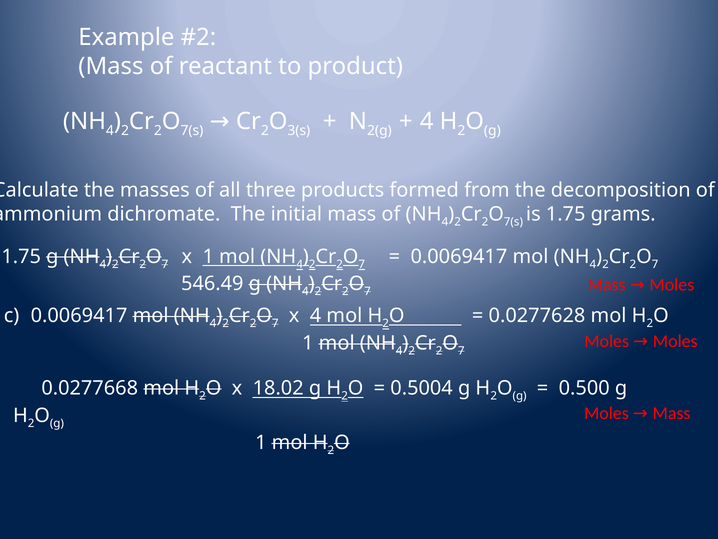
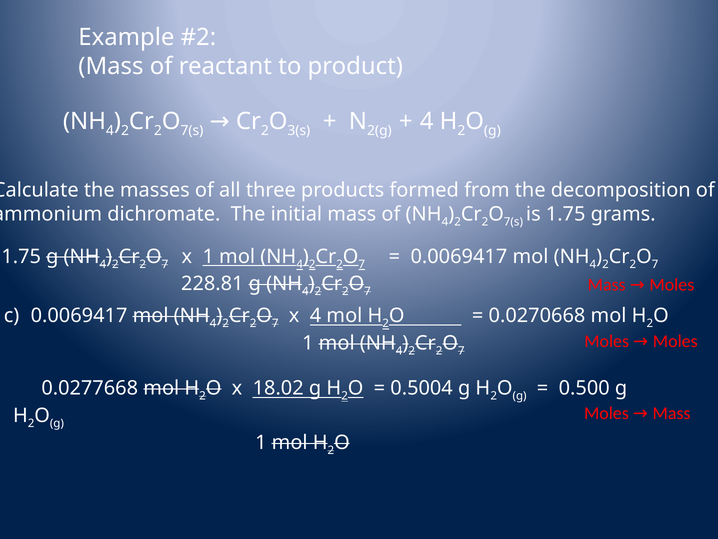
546.49: 546.49 -> 228.81 (212, 283)
0.0277628: 0.0277628 -> 0.0270668 (537, 316)
